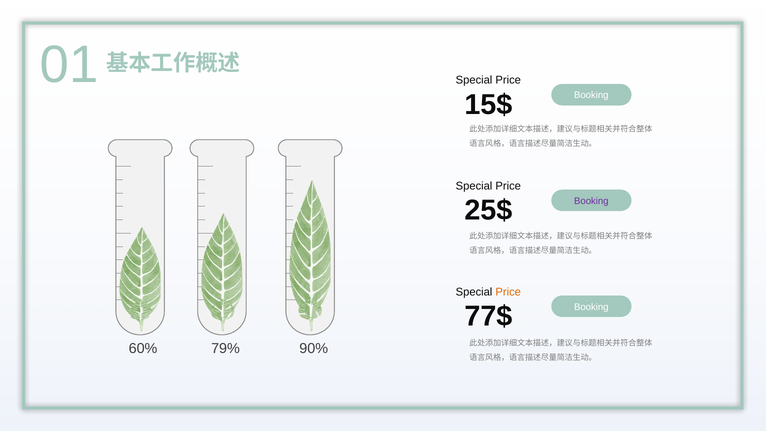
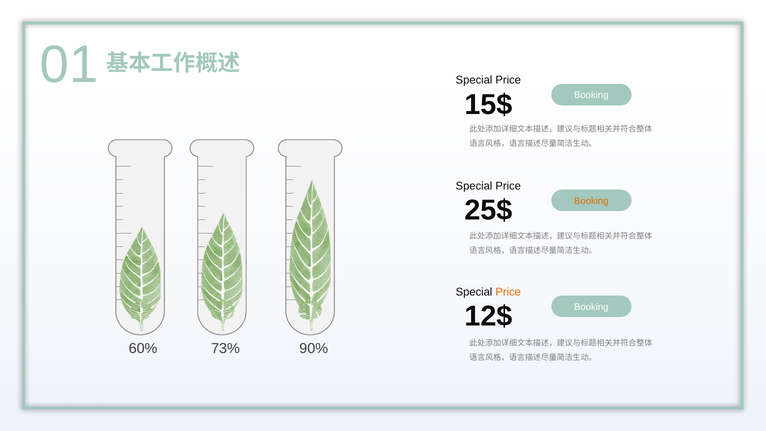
Booking colour: purple -> orange (591, 201)
77$: 77$ -> 12$ (488, 316)
79%: 79% -> 73% (225, 349)
